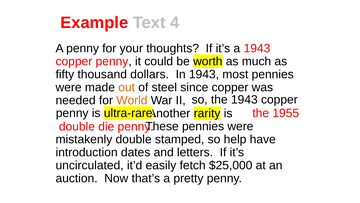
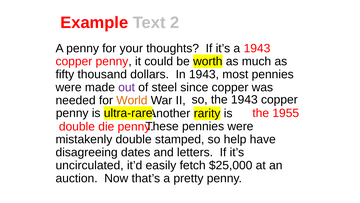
4: 4 -> 2 (175, 23)
out colour: orange -> purple (127, 87)
introduction: introduction -> disagreeing (87, 152)
